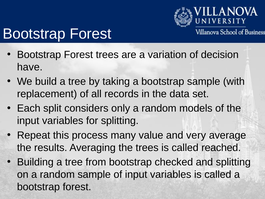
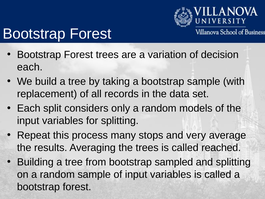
have: have -> each (30, 67)
value: value -> stops (151, 135)
checked: checked -> sampled (174, 162)
